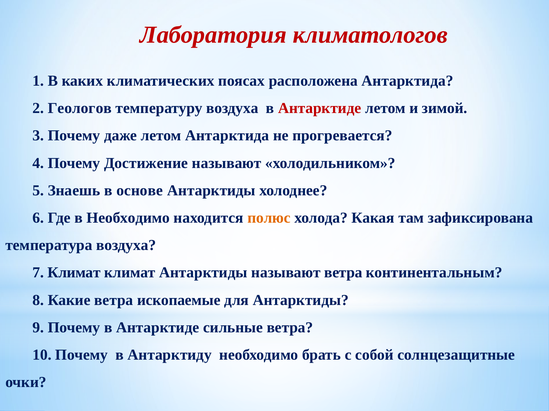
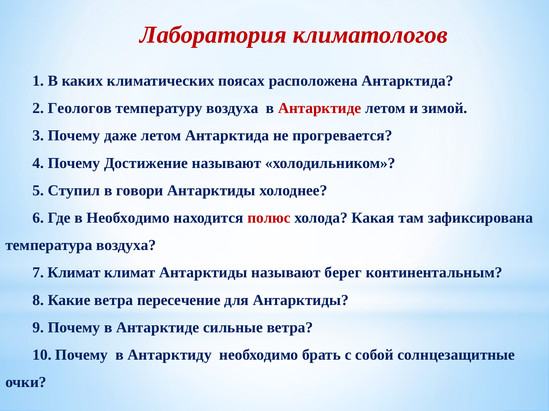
Знаешь: Знаешь -> Ступил (74, 191)
основе: основе -> говори (140, 191)
полюс colour: orange -> red (269, 218)
называют ветра: ветра -> берег (343, 273)
ископаемые: ископаемые -> пересечение (179, 301)
